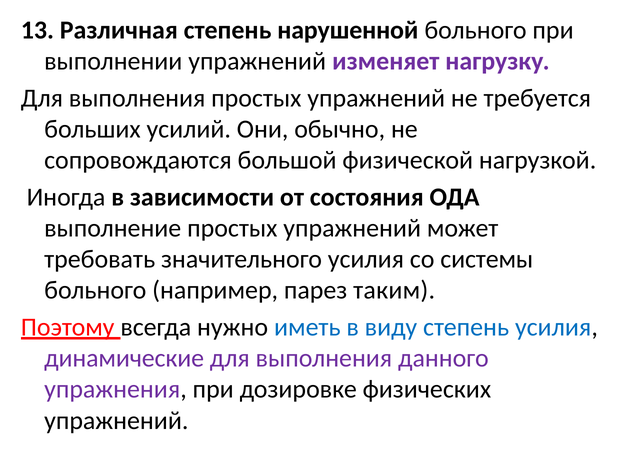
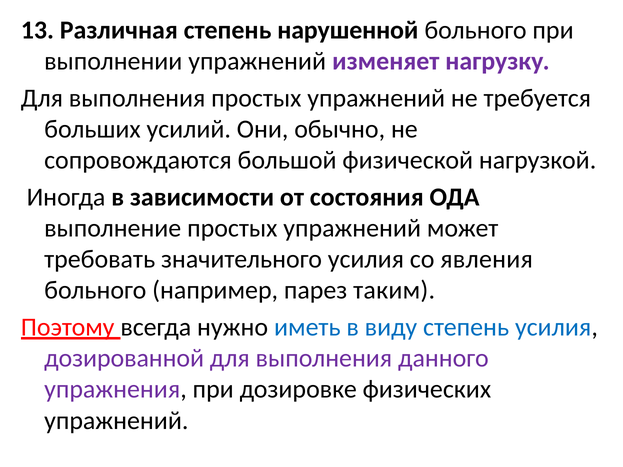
системы: системы -> явления (487, 259)
динамические: динамические -> дозированной (124, 358)
